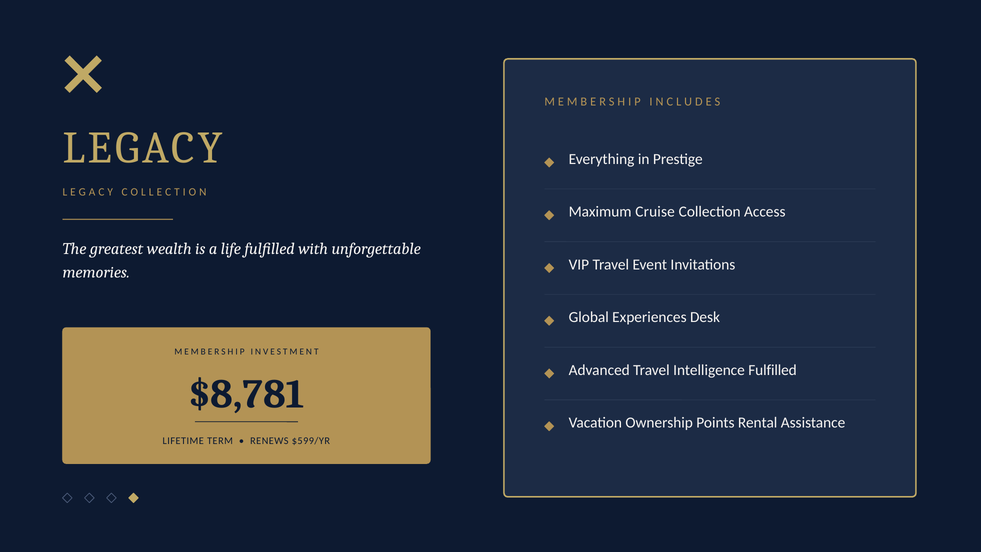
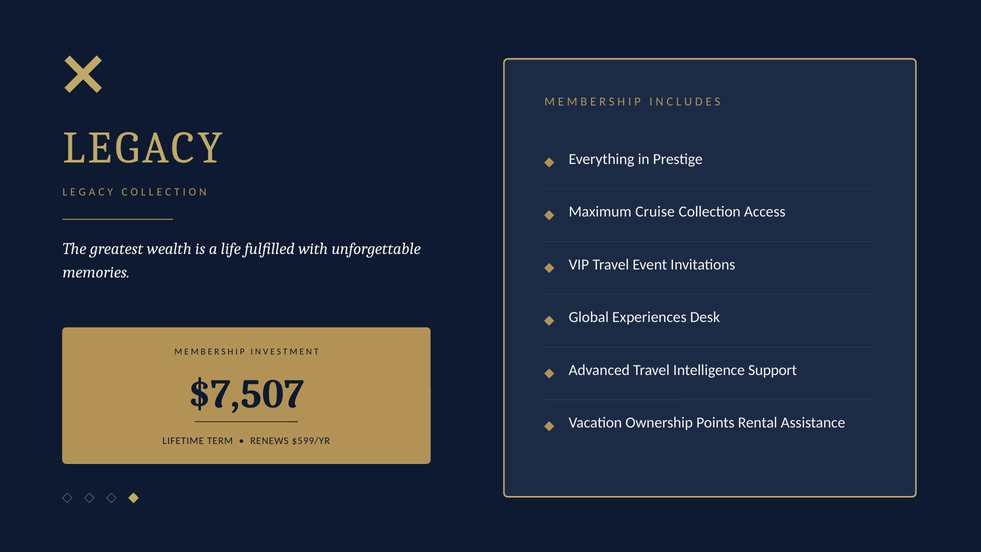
Intelligence Fulfilled: Fulfilled -> Support (773, 370)
$8,781: $8,781 -> $7,507 (246, 394)
